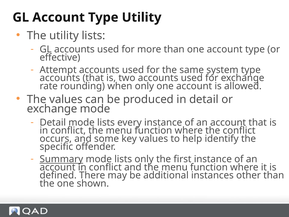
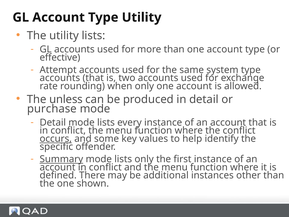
The values: values -> unless (66, 99)
exchange: exchange -> purchase (52, 109)
occurs underline: none -> present (56, 139)
